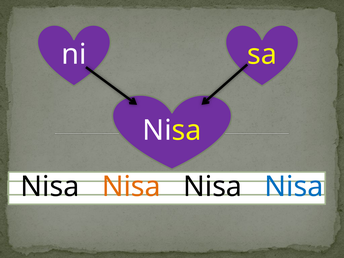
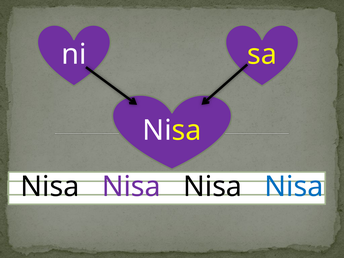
Nisa colour: orange -> purple (131, 187)
